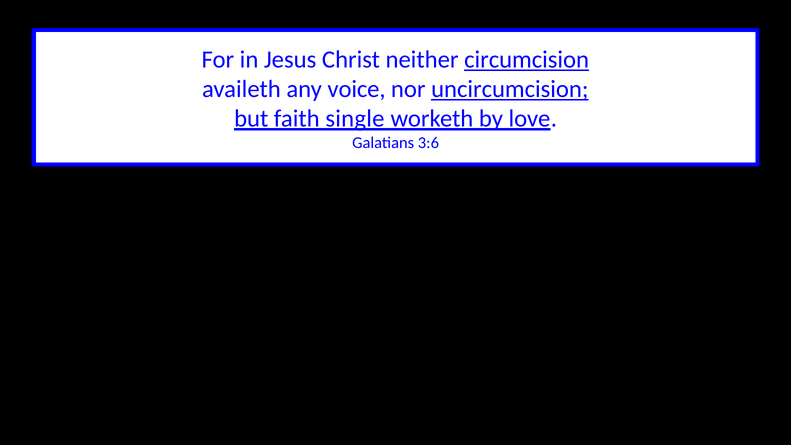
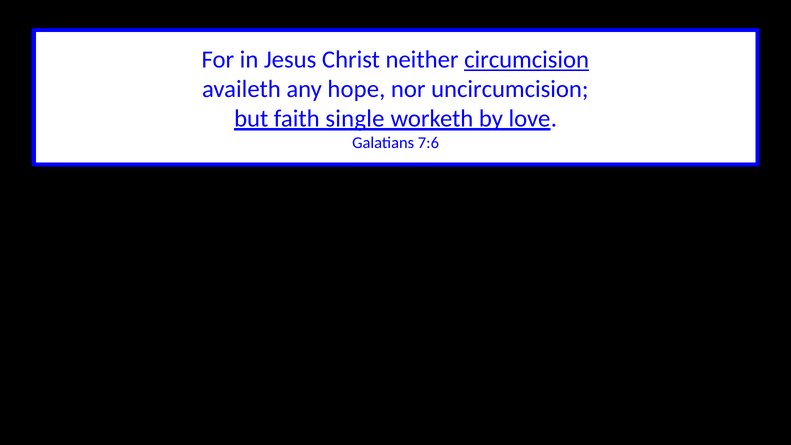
voice: voice -> hope (356, 89)
uncircumcision underline: present -> none (510, 89)
3:6: 3:6 -> 7:6 (428, 143)
